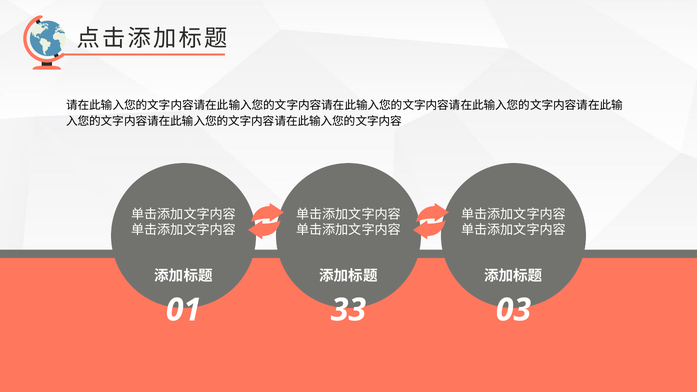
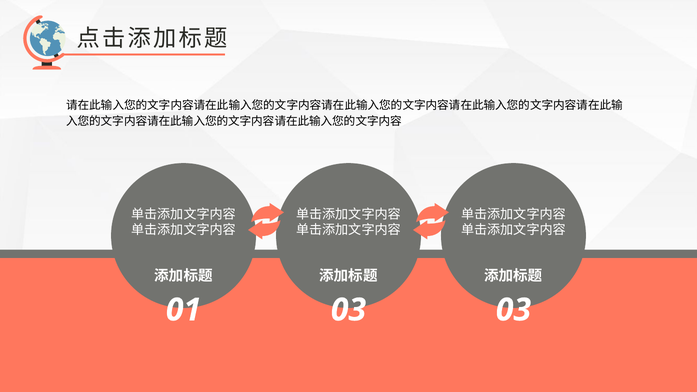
01 33: 33 -> 03 (348, 310)
